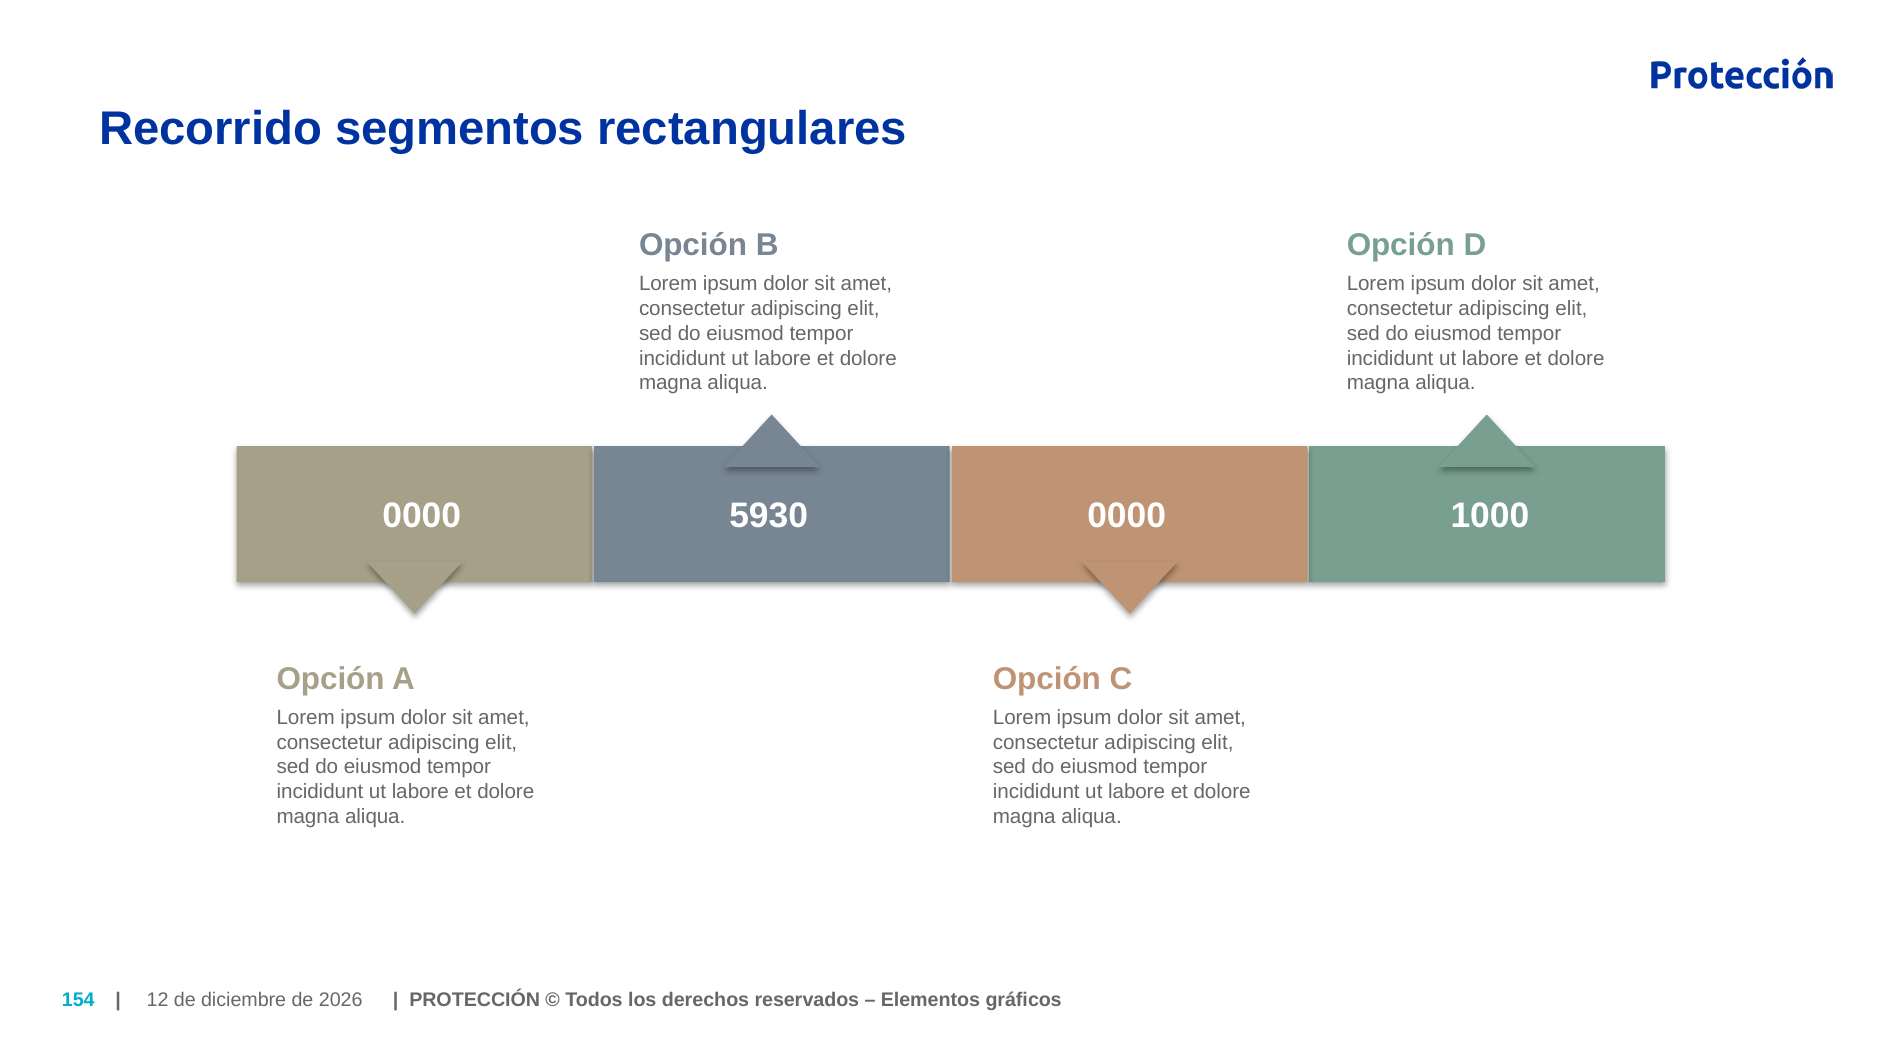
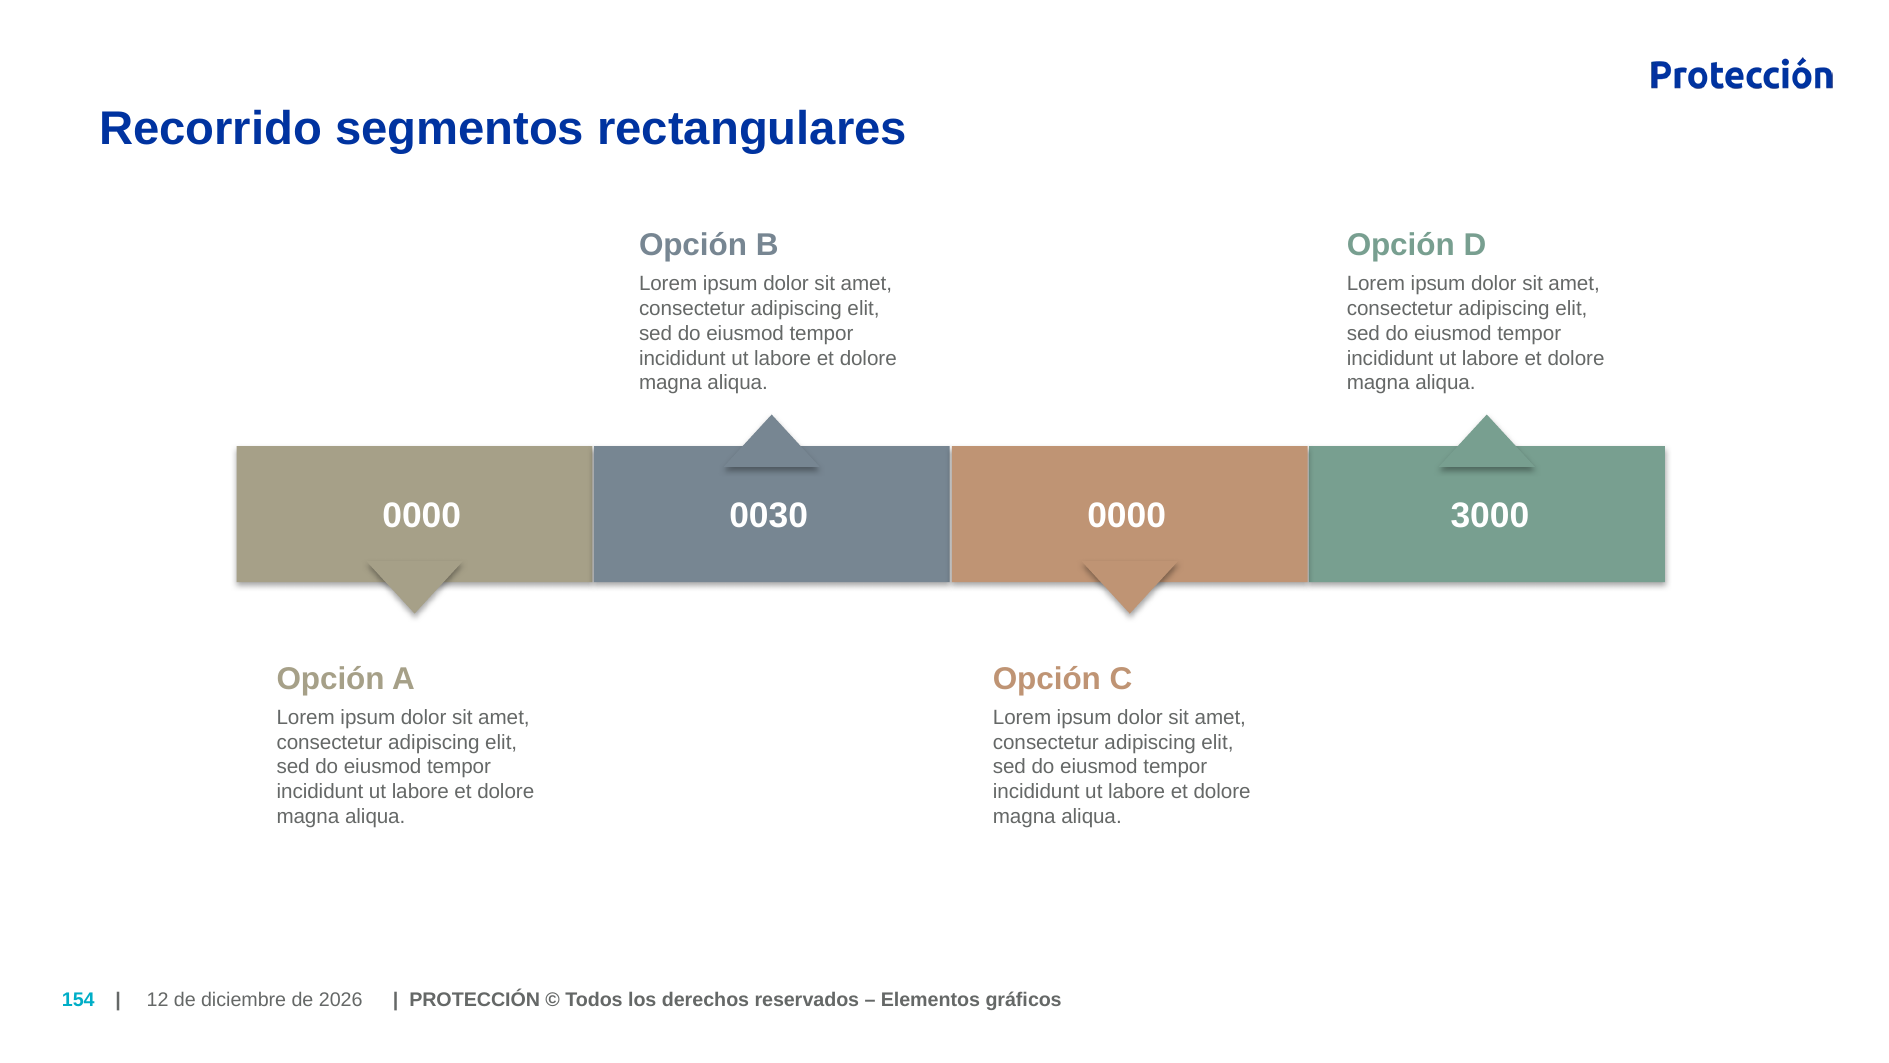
5930: 5930 -> 0030 (769, 516)
1000: 1000 -> 3000 (1490, 516)
